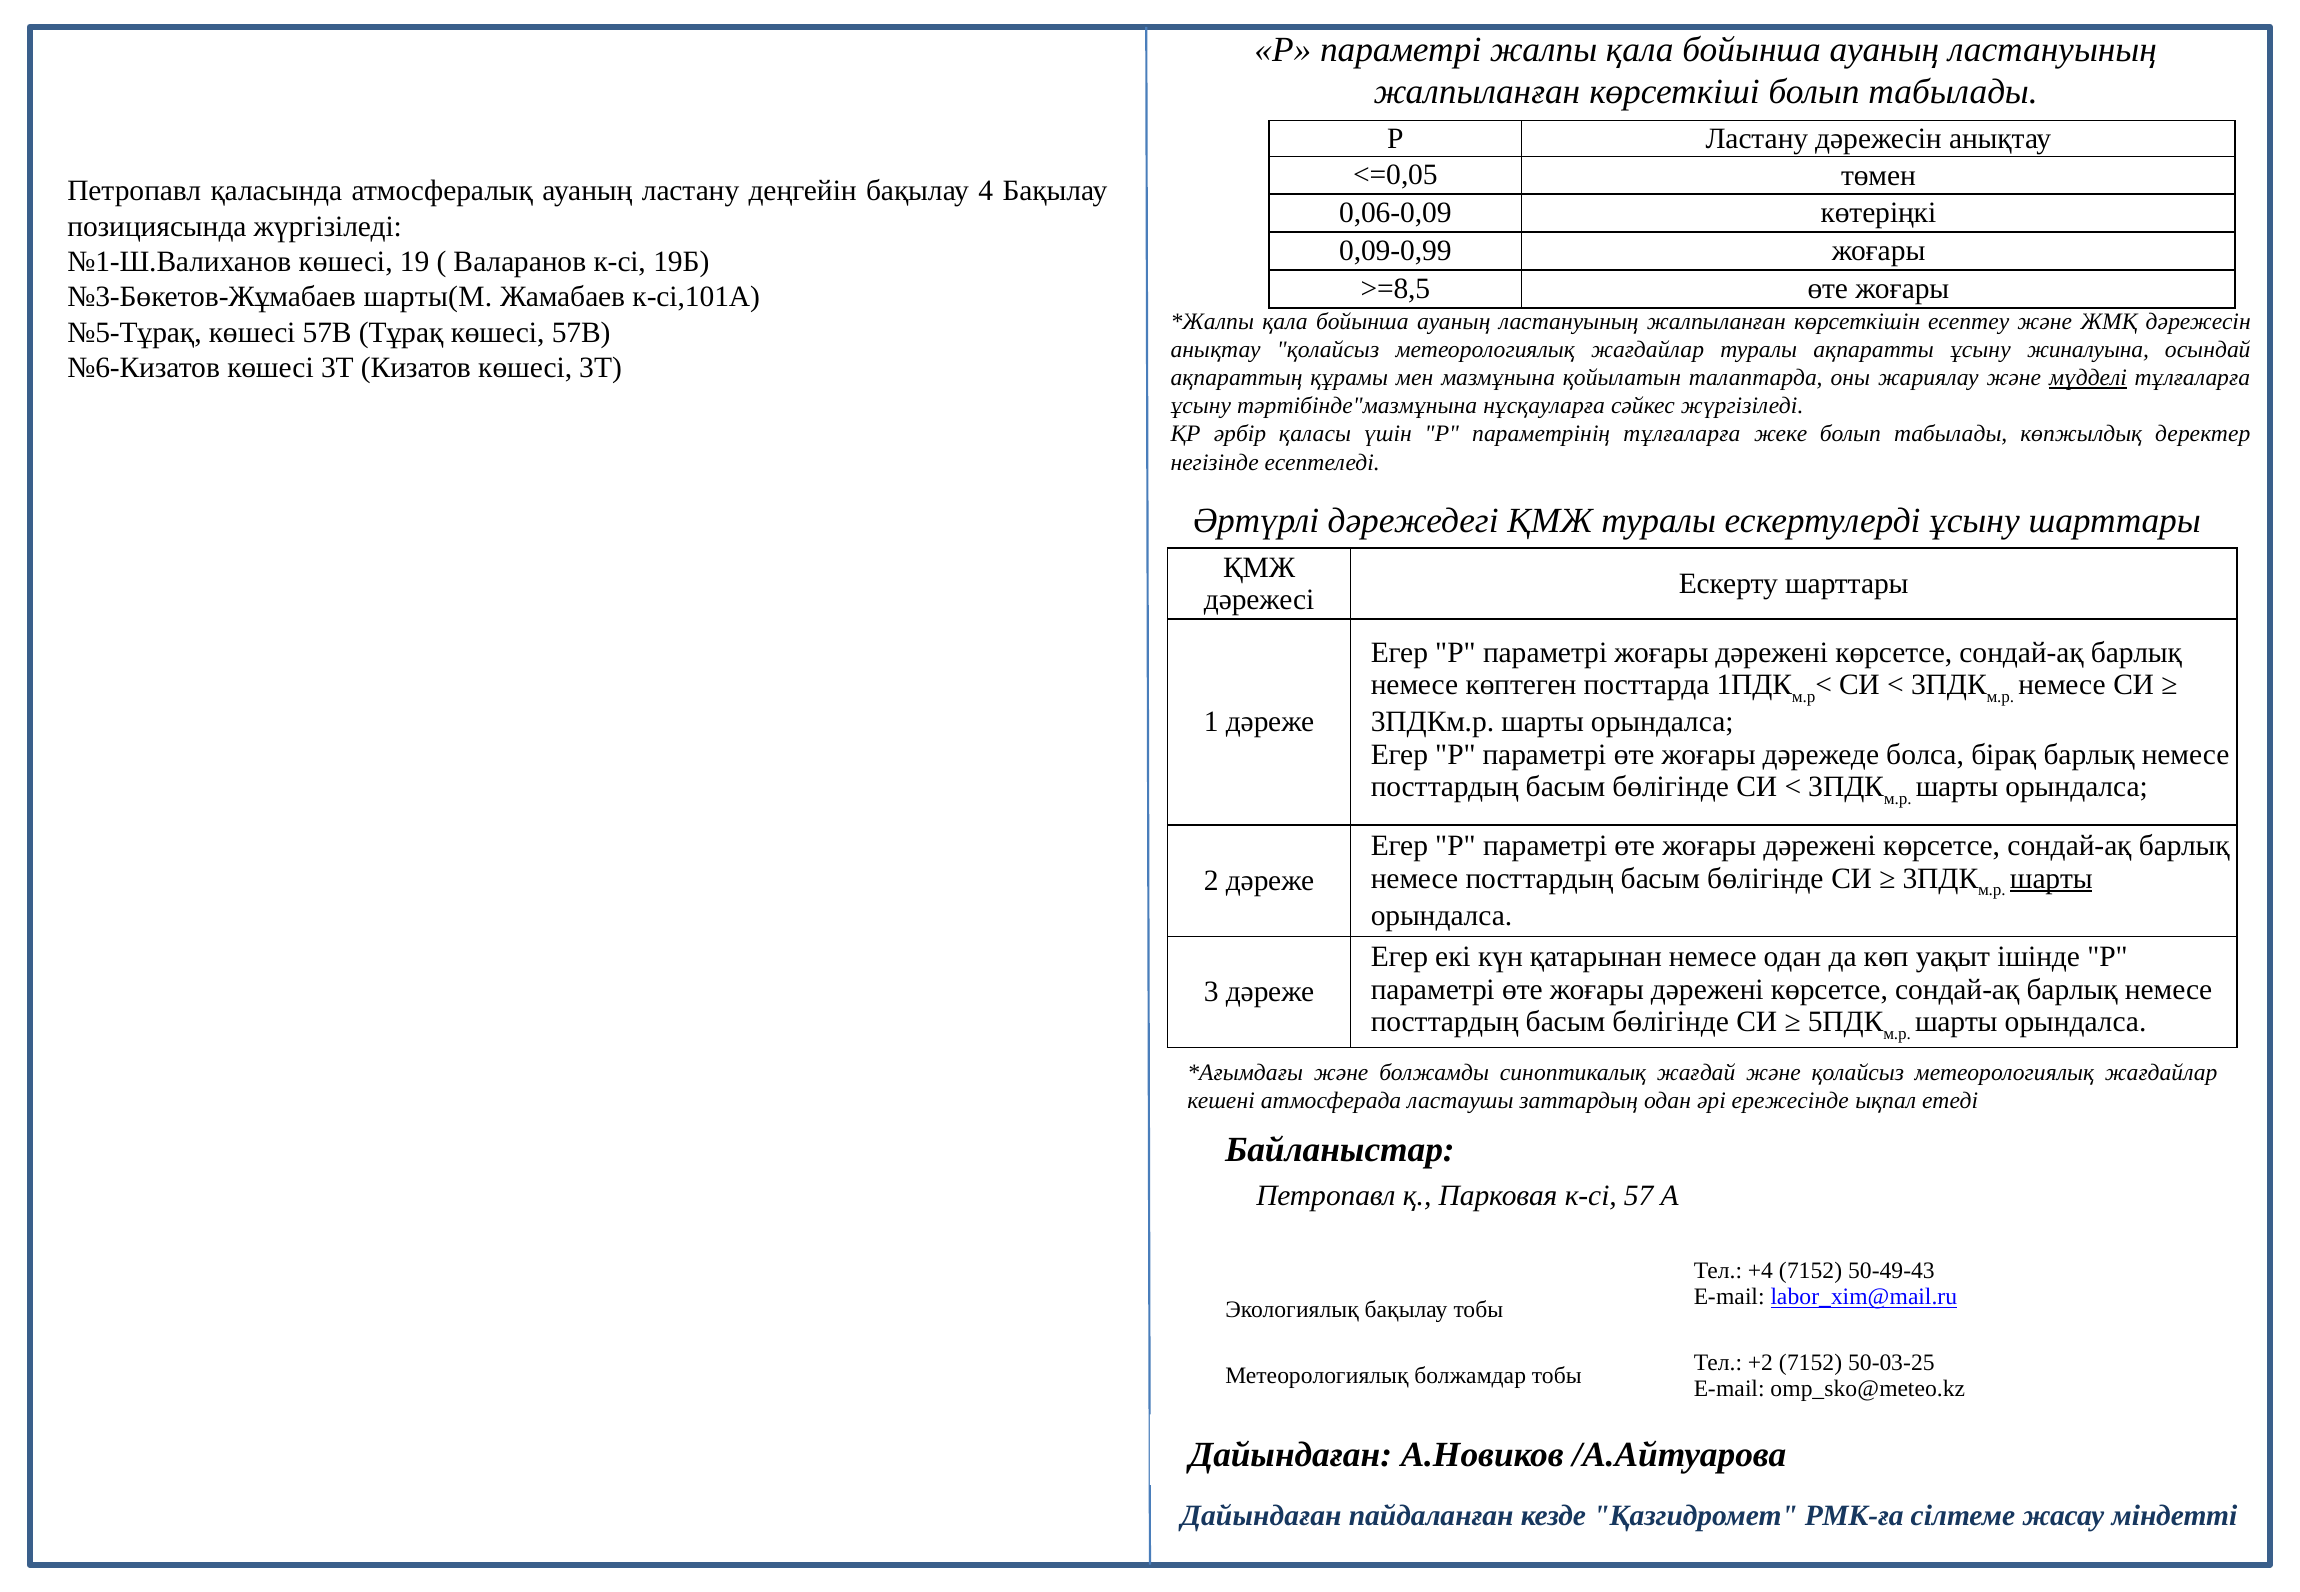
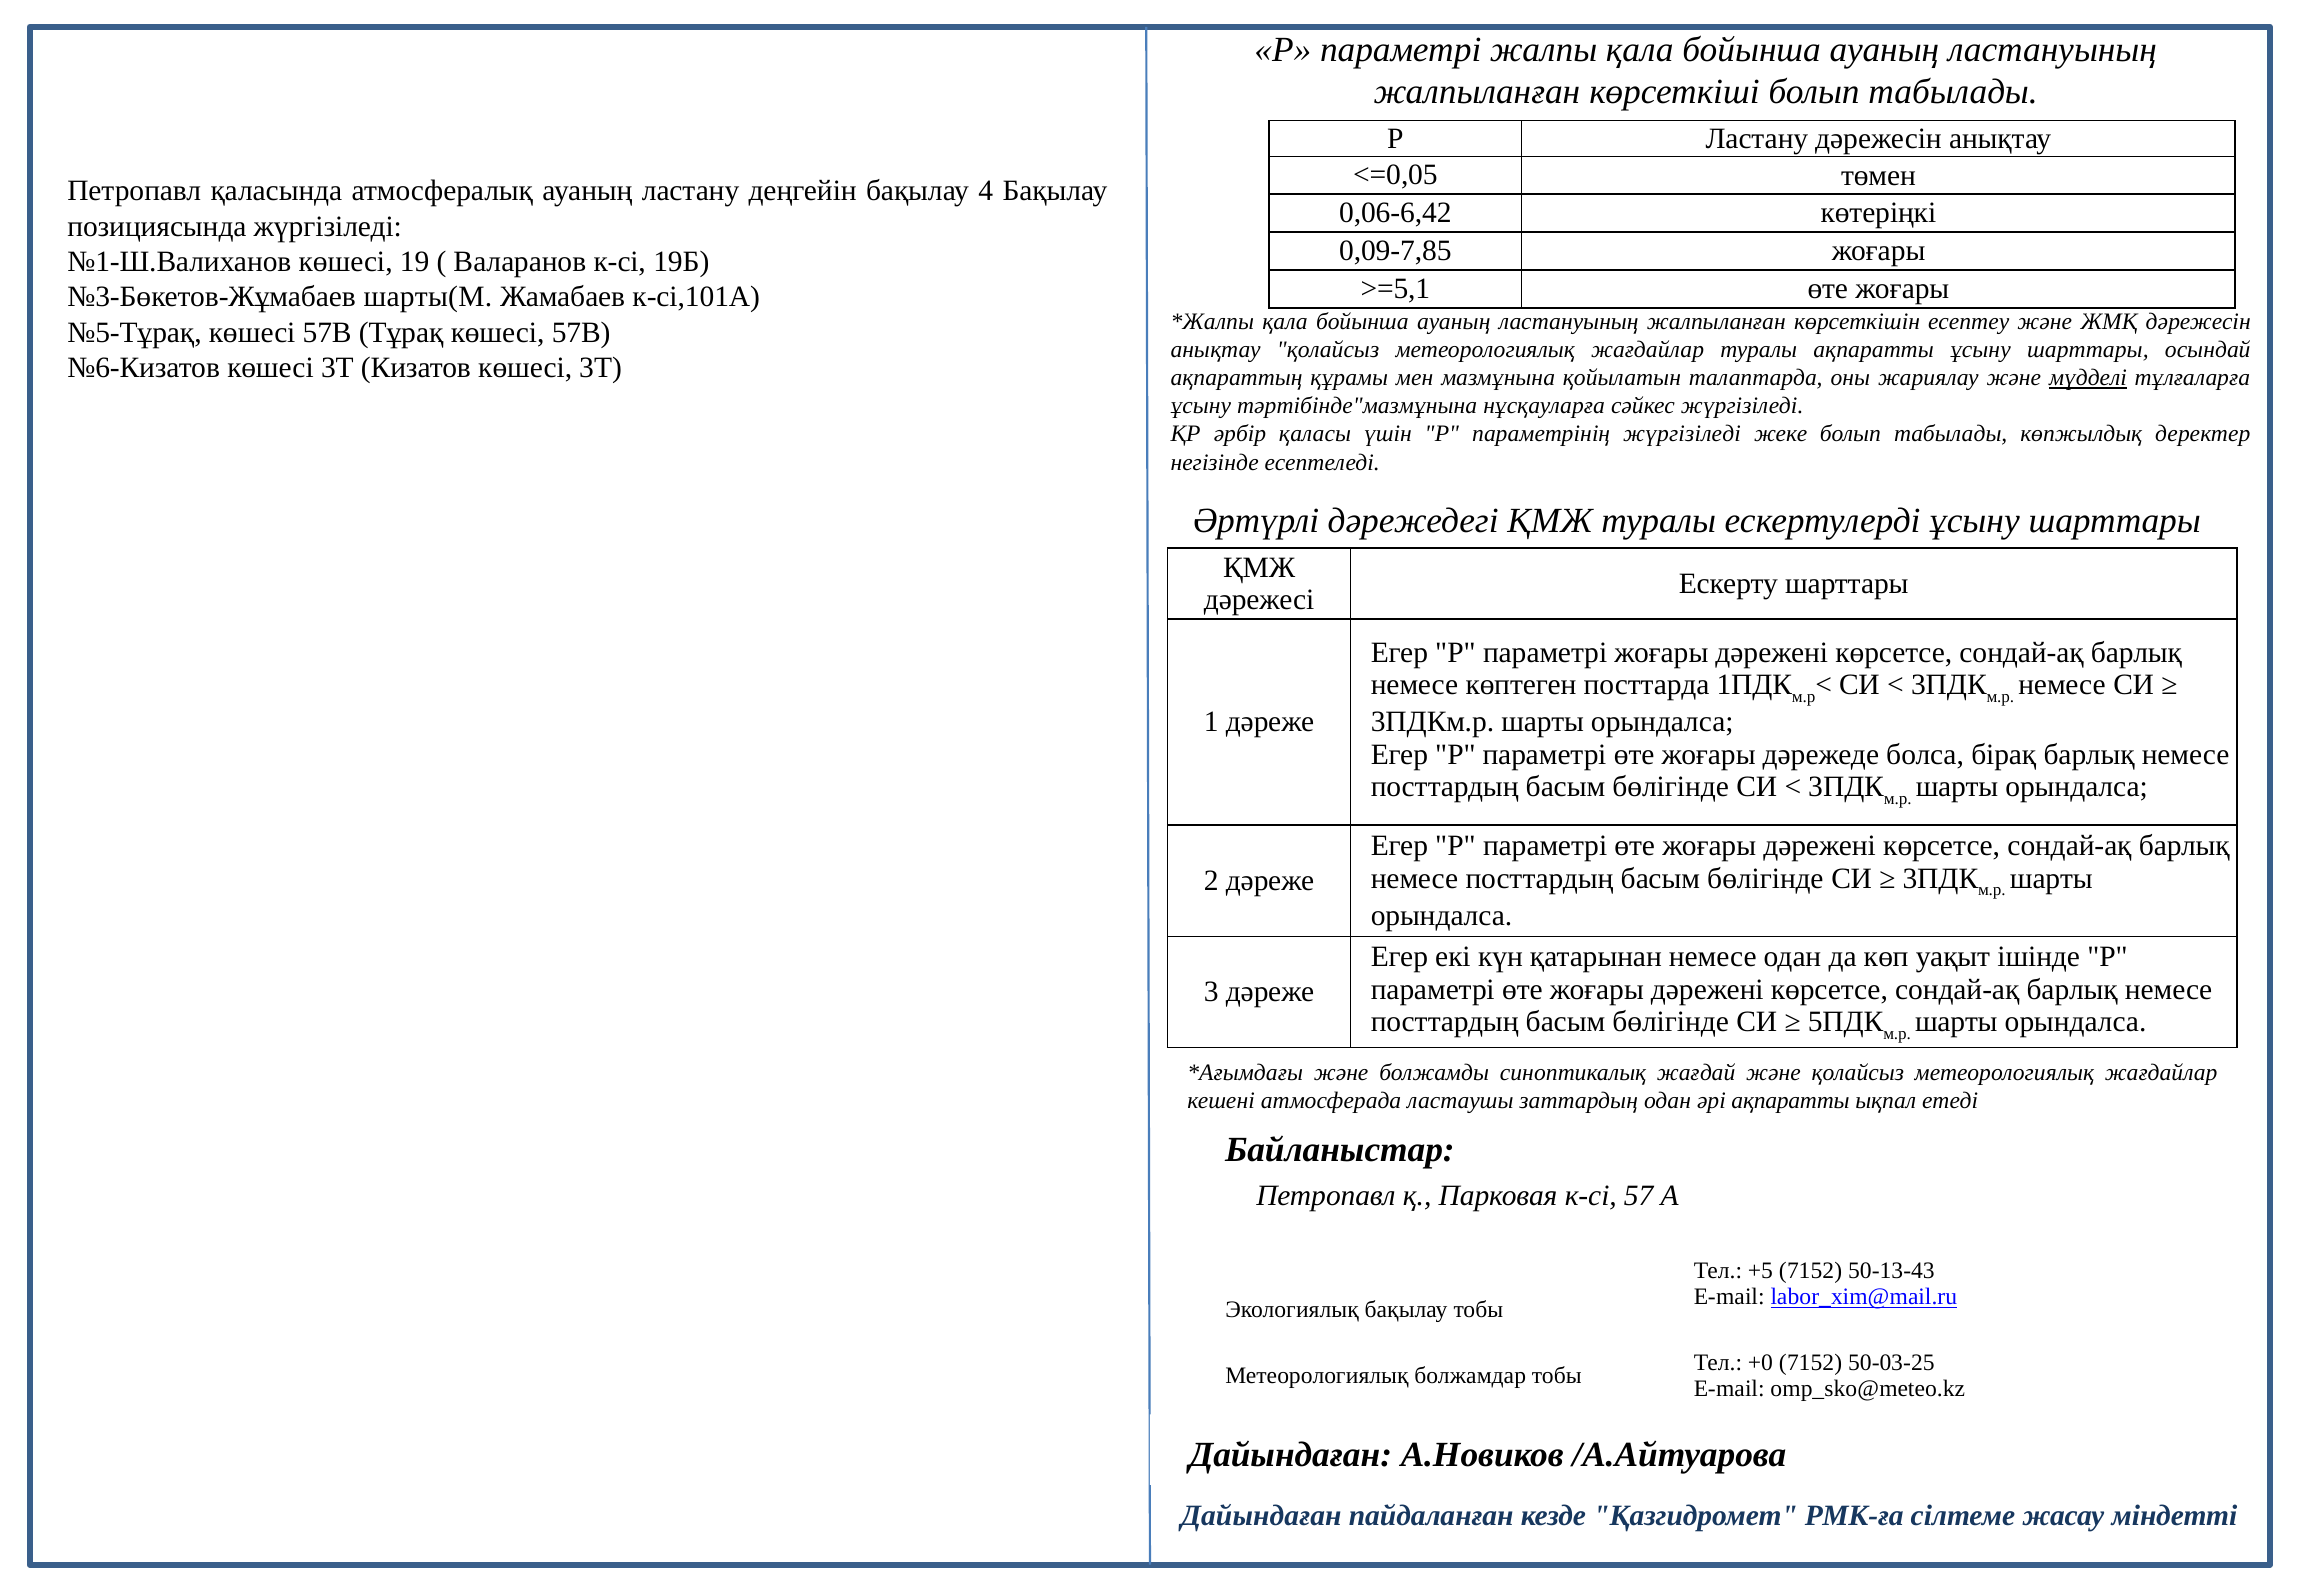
0,06-0,09: 0,06-0,09 -> 0,06-6,42 (1395, 213)
0,09-0,99: 0,09-0,99 -> 0,09-7,85 (1395, 251)
>=8,5: >=8,5 -> >=5,1 (1395, 289)
ақпаратты ұсыну жиналуына: жиналуына -> шарттары (2088, 350)
параметрінің тұлғаларға: тұлғаларға -> жүргізіледі (1682, 434)
шарты underline: present -> none (2051, 879)
әрі ережесінде: ережесінде -> ақпаратты (1791, 1101)
+4: +4 -> +5 (1760, 1271)
50-49-43: 50-49-43 -> 50-13-43 (1891, 1271)
+2: +2 -> +0 (1760, 1363)
